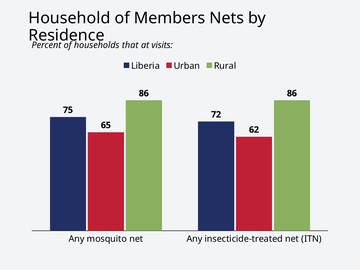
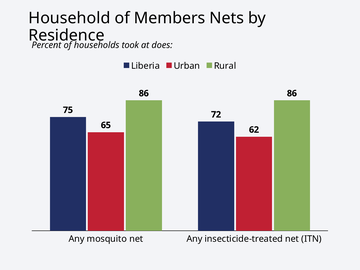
that: that -> took (130, 45)
visits: visits -> does (162, 45)
